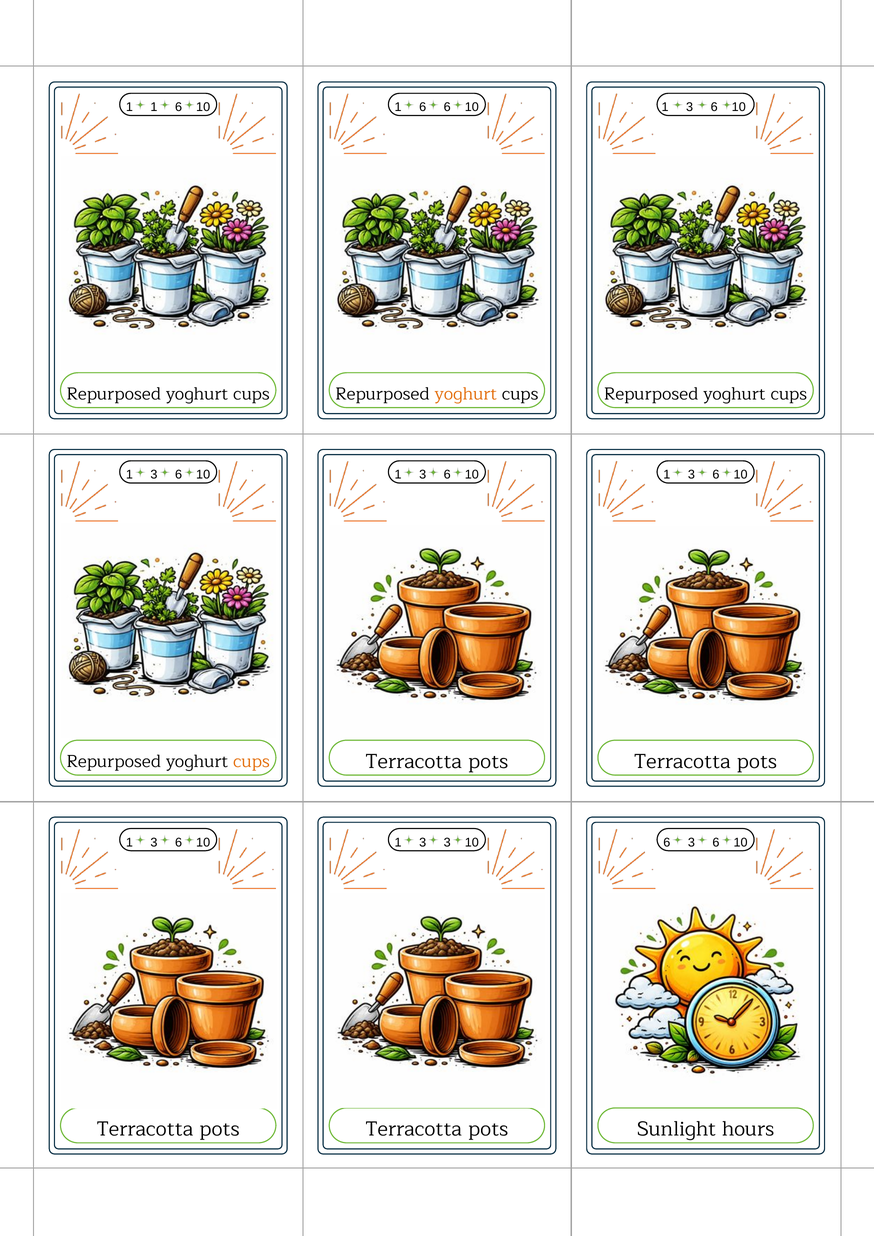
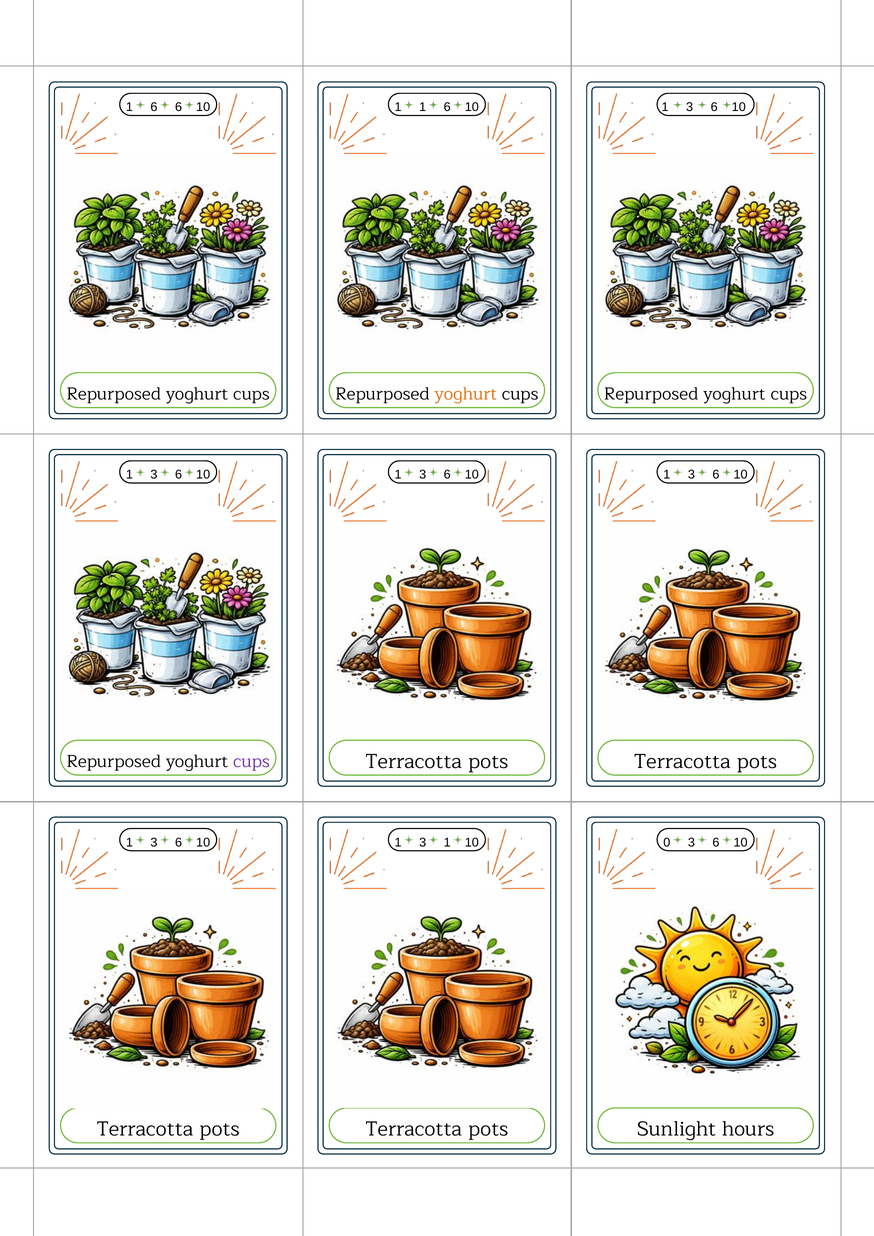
1: 1 -> 6 (154, 107)
6: 6 -> 1 (423, 107)
cups colour: orange -> purple (251, 762)
3 3: 3 -> 1 (447, 843)
10 6: 6 -> 0 (667, 843)
